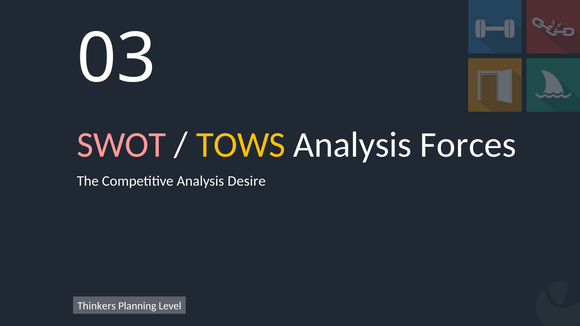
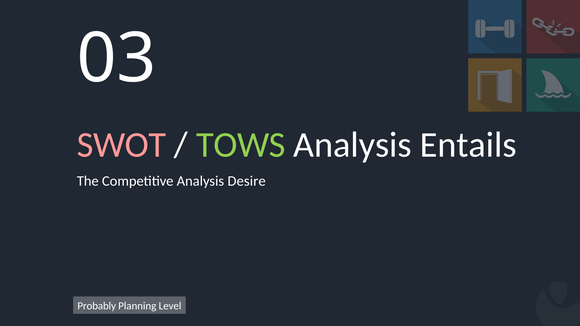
TOWS colour: yellow -> light green (241, 145)
Forces: Forces -> Entails (468, 145)
Thinkers: Thinkers -> Probably (97, 306)
